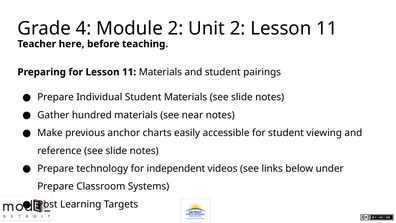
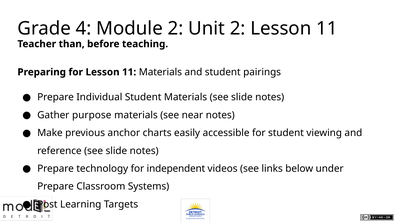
here: here -> than (72, 44)
hundred: hundred -> purpose (92, 115)
